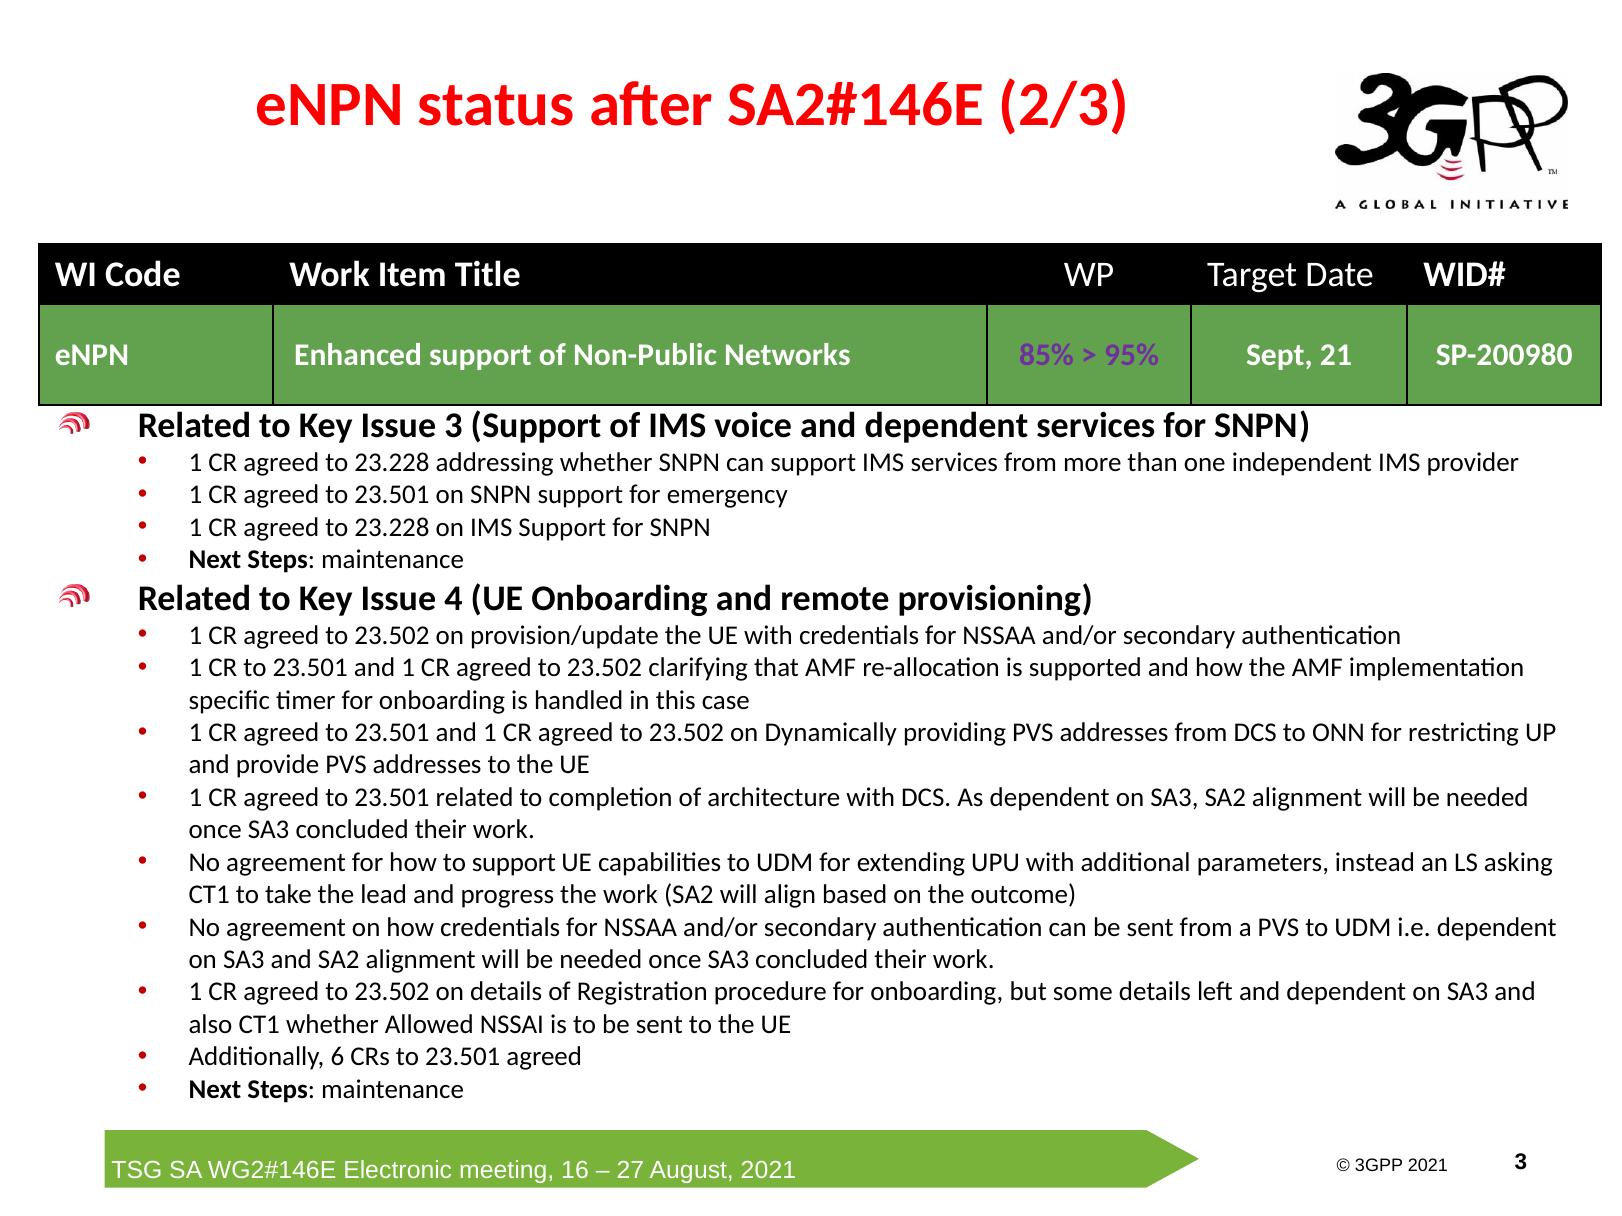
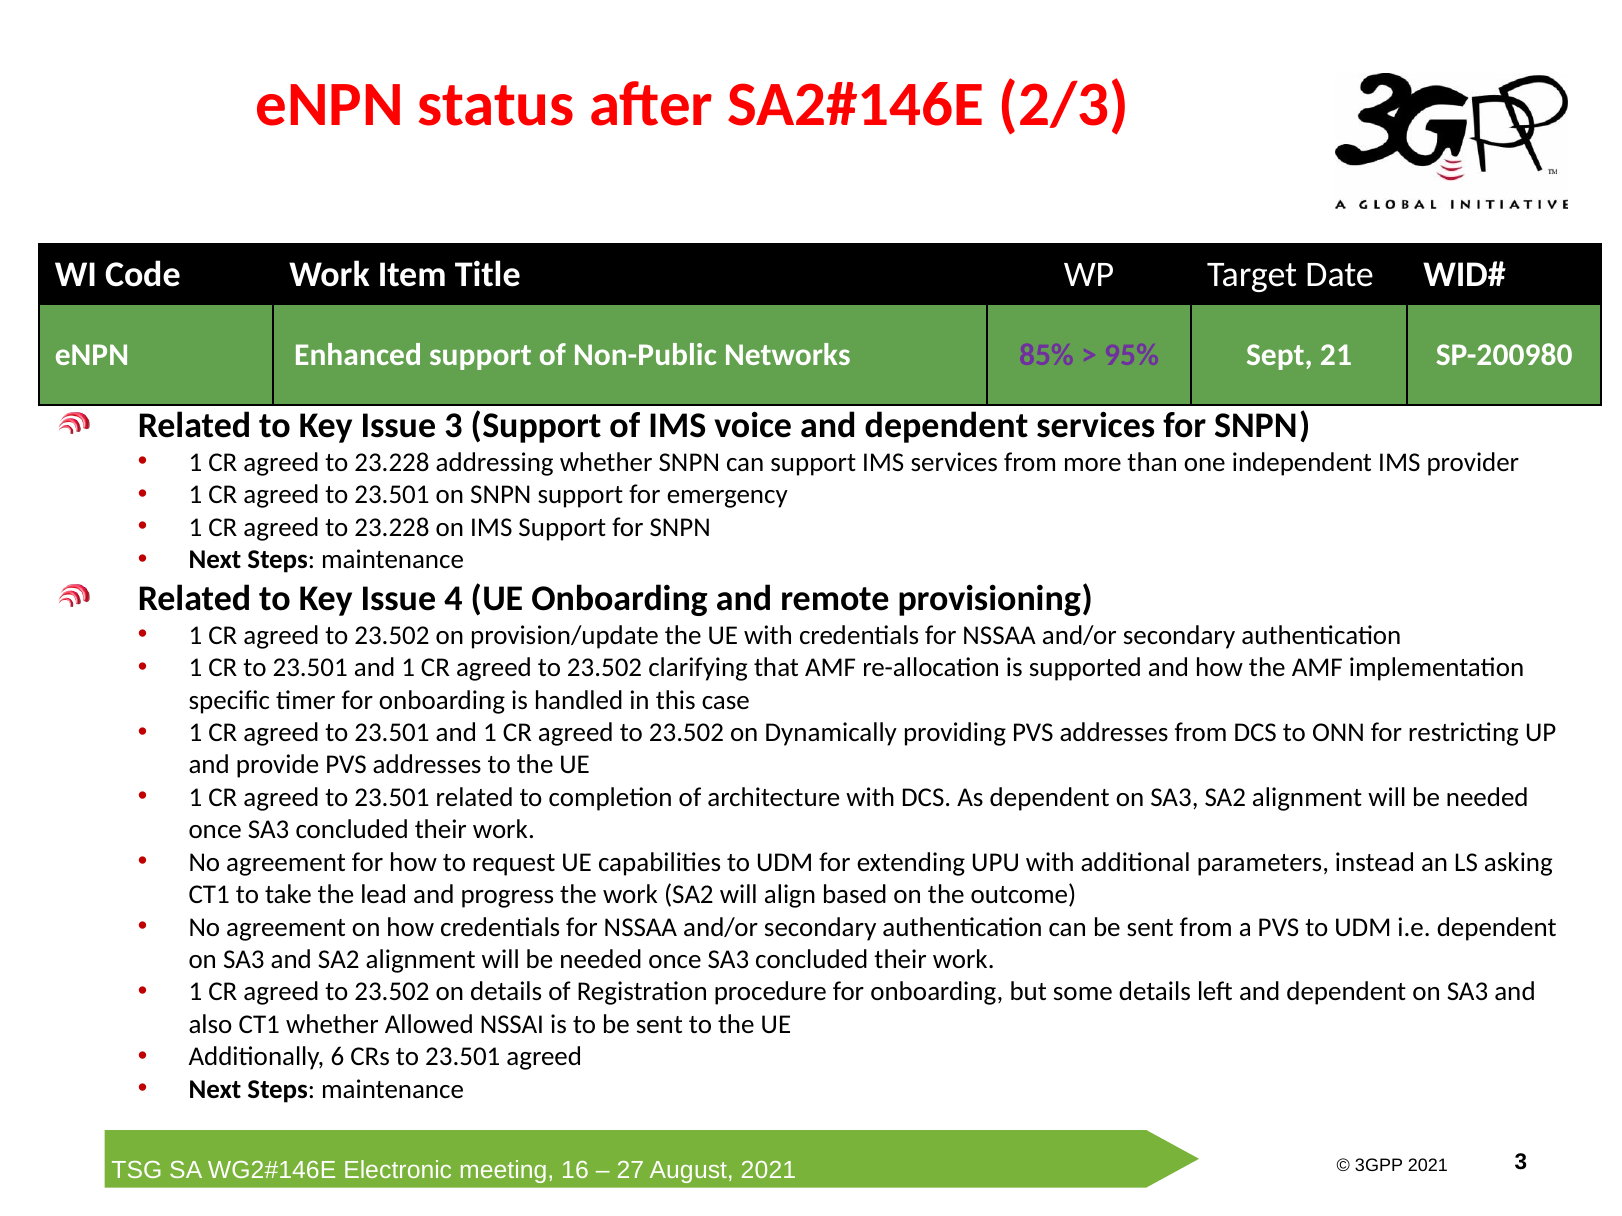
to support: support -> request (514, 863)
